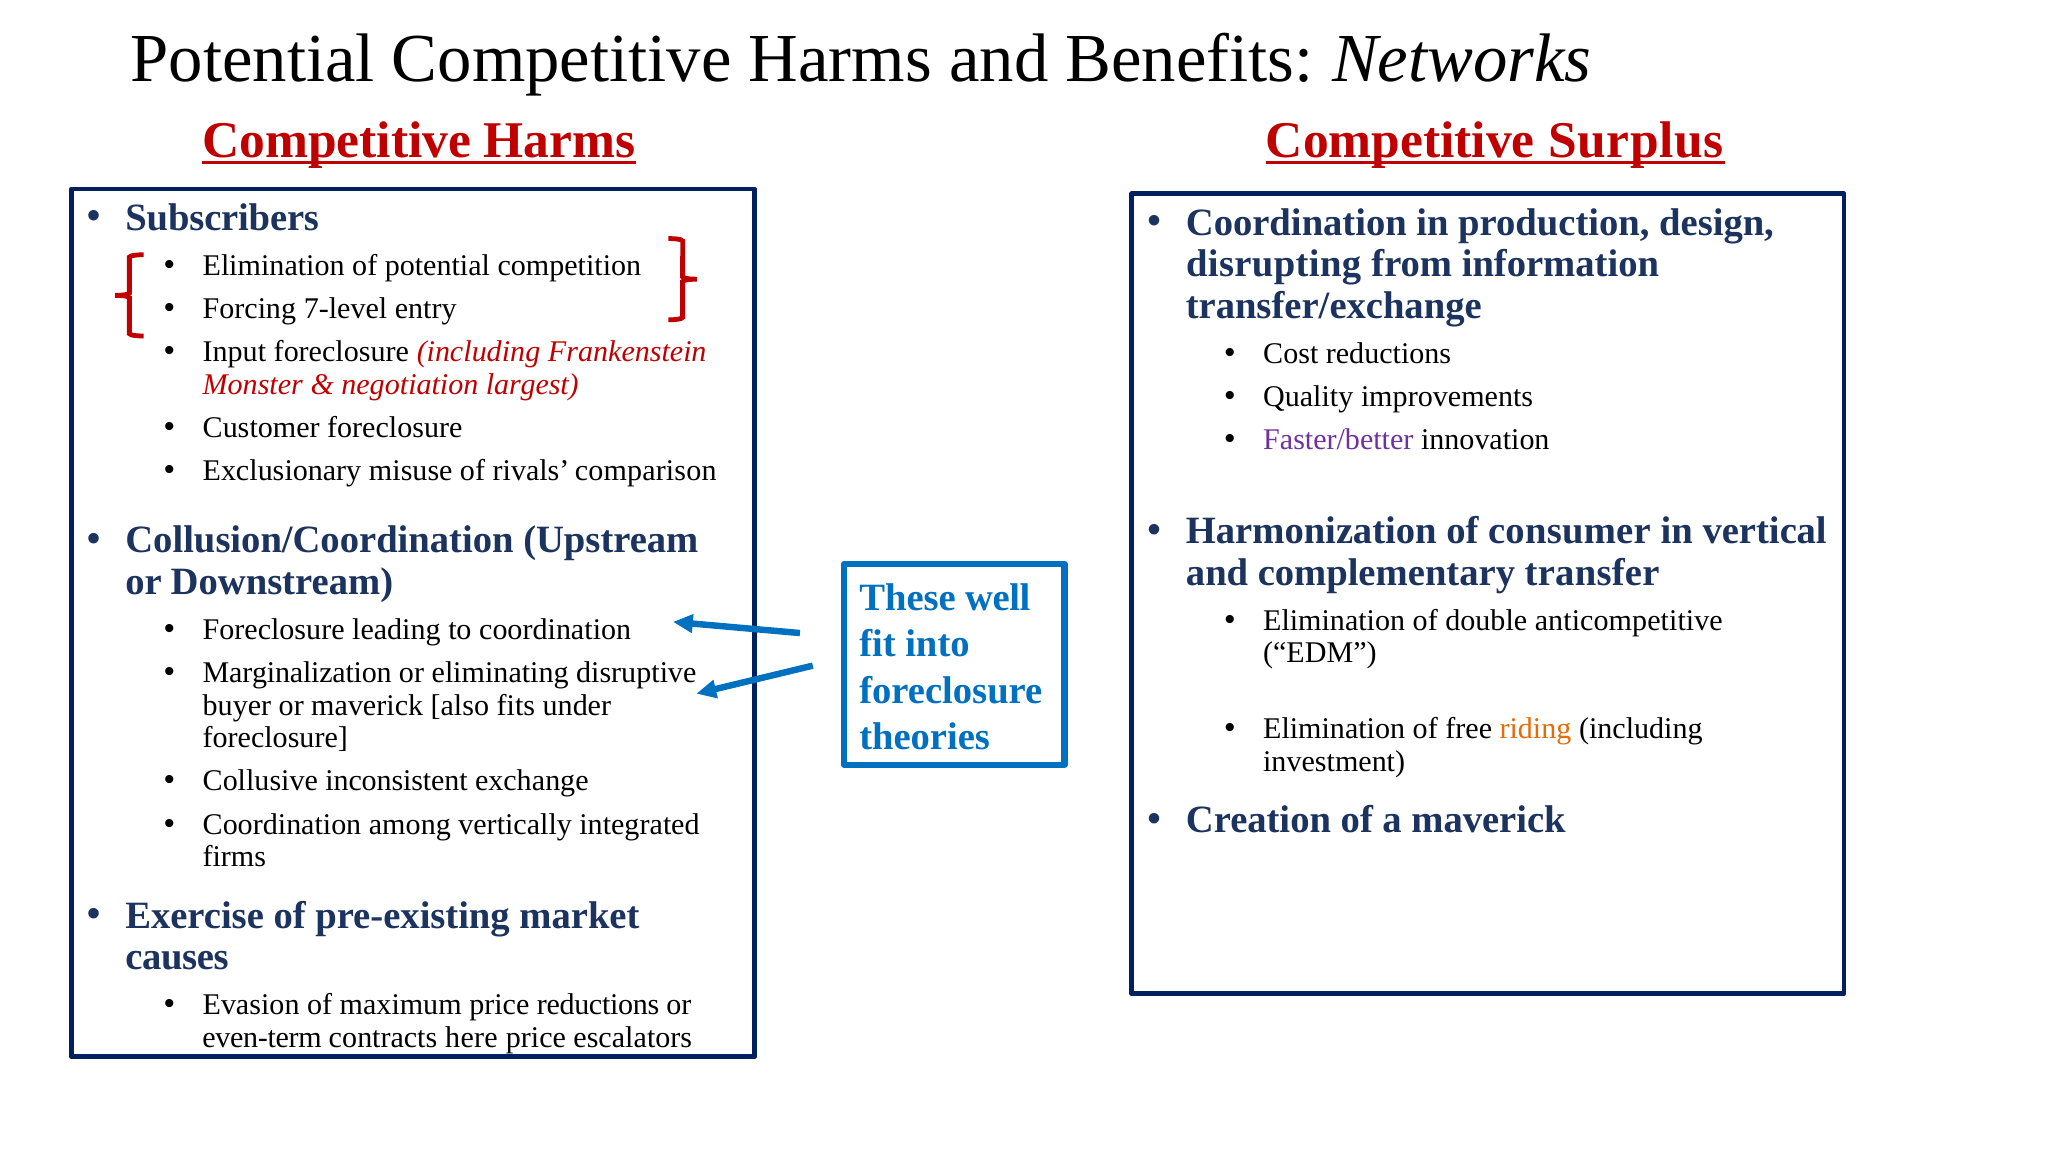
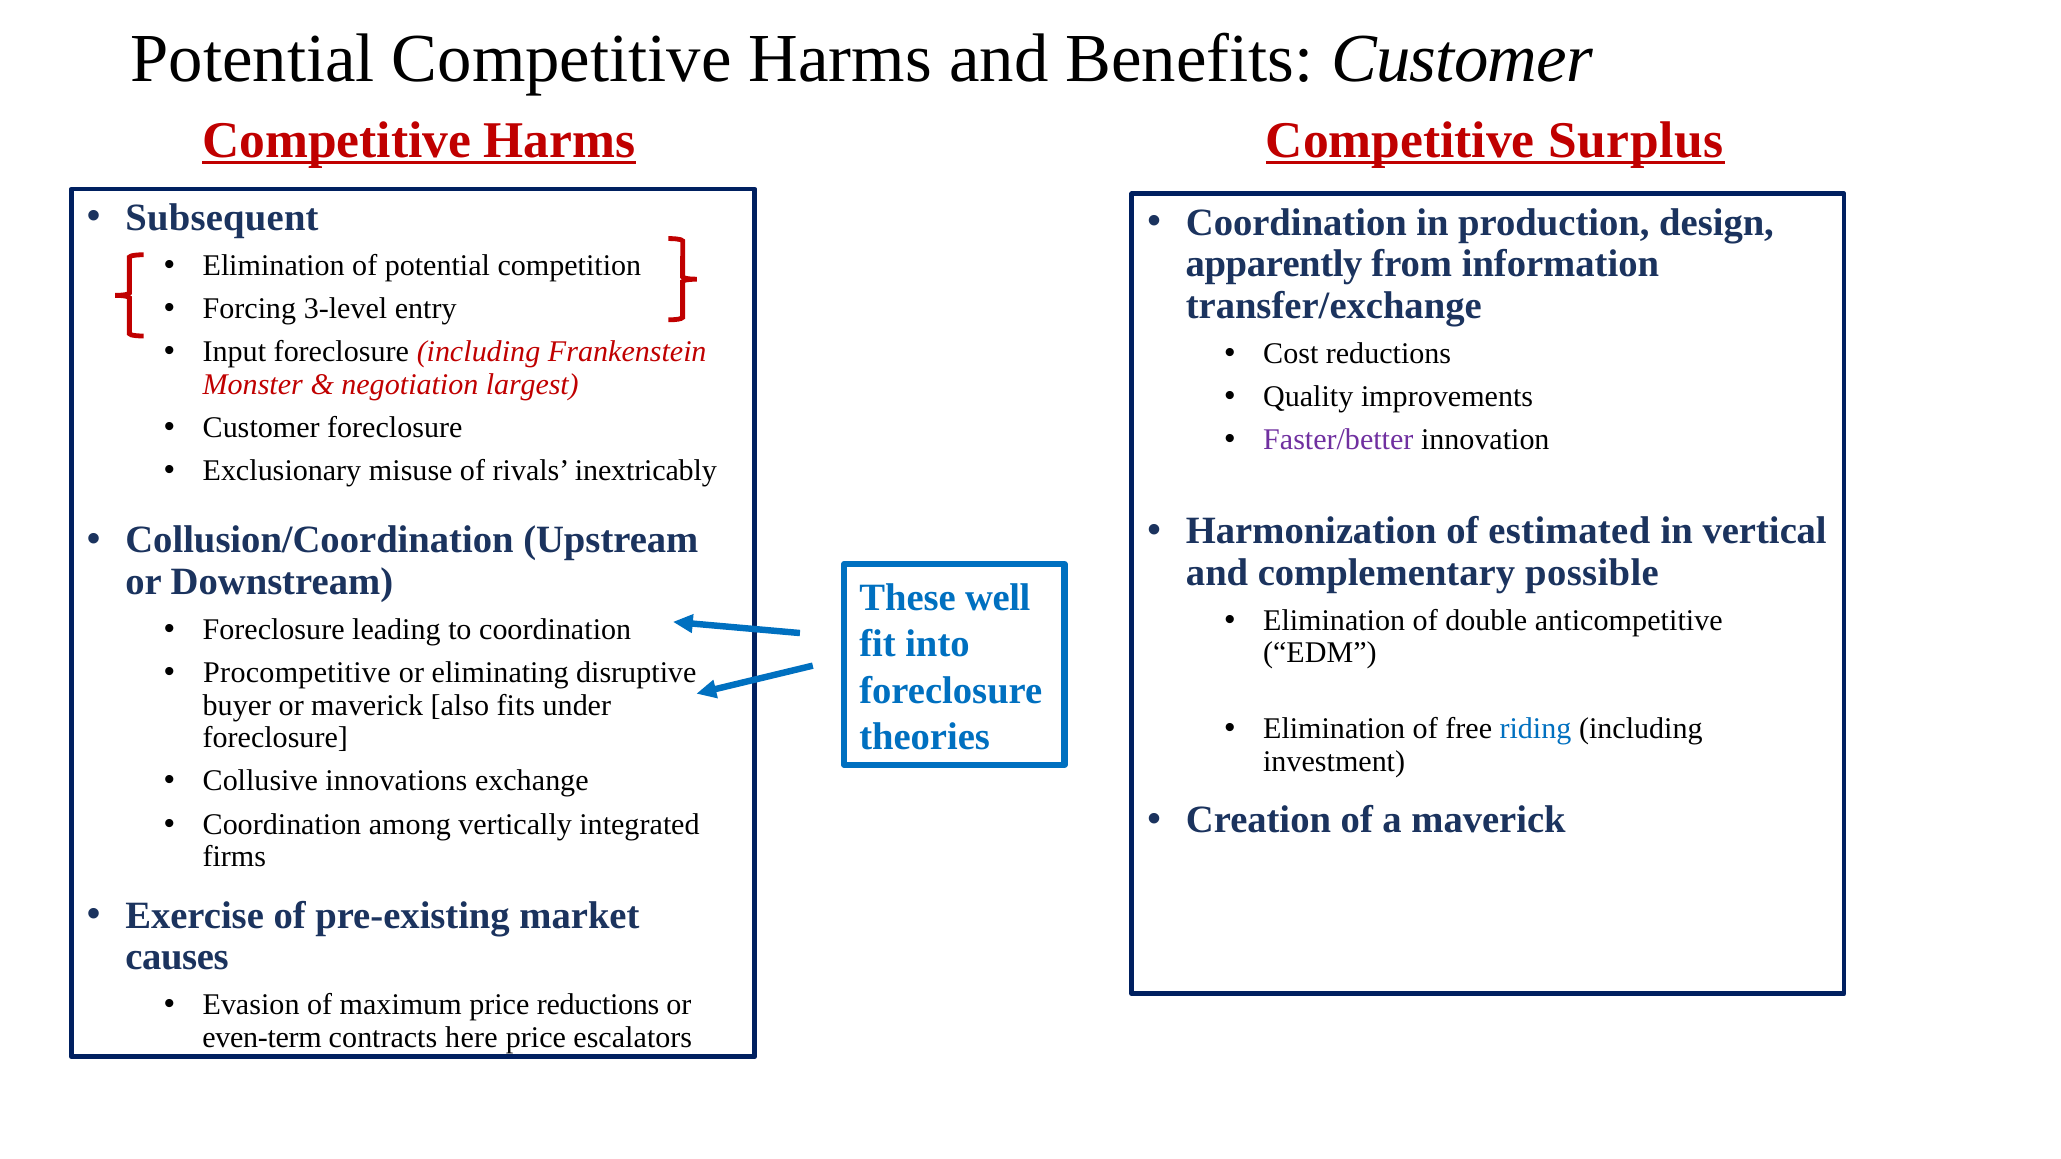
Benefits Networks: Networks -> Customer (1462, 59)
Subscribers: Subscribers -> Subsequent (222, 218)
disrupting: disrupting -> apparently (1274, 264)
7-level: 7-level -> 3-level (346, 309)
comparison: comparison -> inextricably (646, 471)
consumer: consumer -> estimated (1569, 531)
transfer: transfer -> possible (1592, 573)
Marginalization: Marginalization -> Procompetitive (297, 673)
riding colour: orange -> blue (1535, 729)
inconsistent: inconsistent -> innovations (396, 781)
